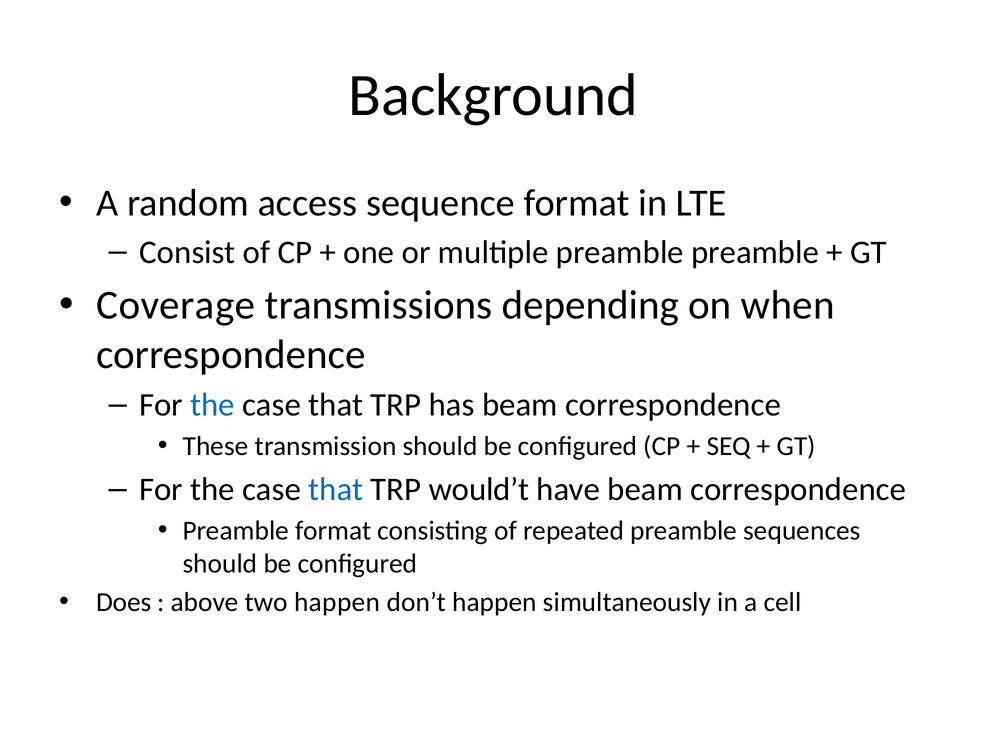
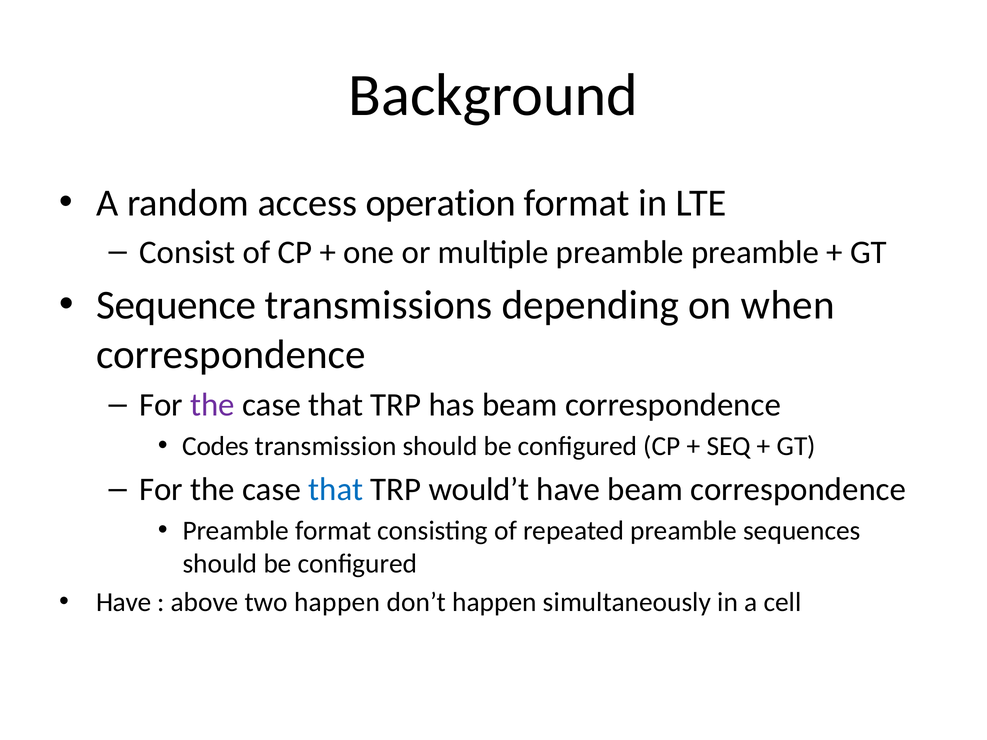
sequence: sequence -> operation (441, 203)
Coverage: Coverage -> Sequence (176, 305)
the colour: blue -> purple (213, 405)
These: These -> Codes (216, 447)
Does: Does -> Have (124, 602)
